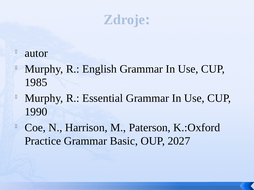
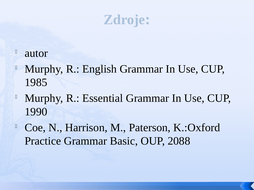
2027: 2027 -> 2088 (179, 141)
